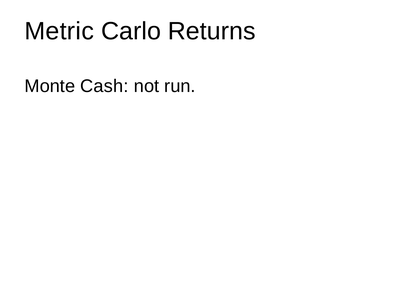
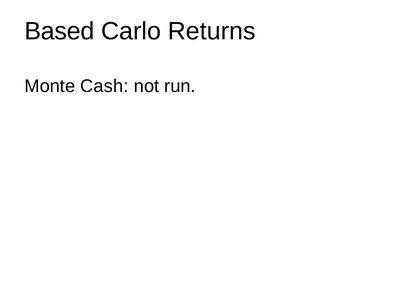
Metric: Metric -> Based (59, 31)
